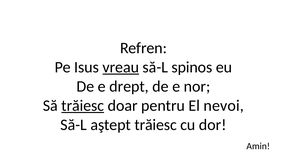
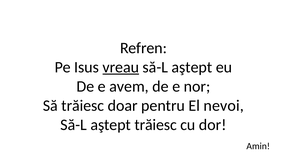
spinos: spinos -> aştept (192, 67)
drept: drept -> avem (129, 86)
trăiesc underline: present -> none (83, 105)
